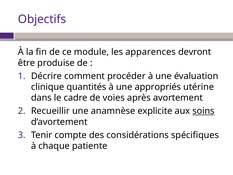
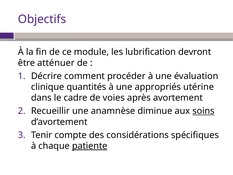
apparences: apparences -> lubrification (151, 52)
produise: produise -> atténuer (56, 63)
explicite: explicite -> diminue (155, 111)
patiente underline: none -> present (90, 146)
